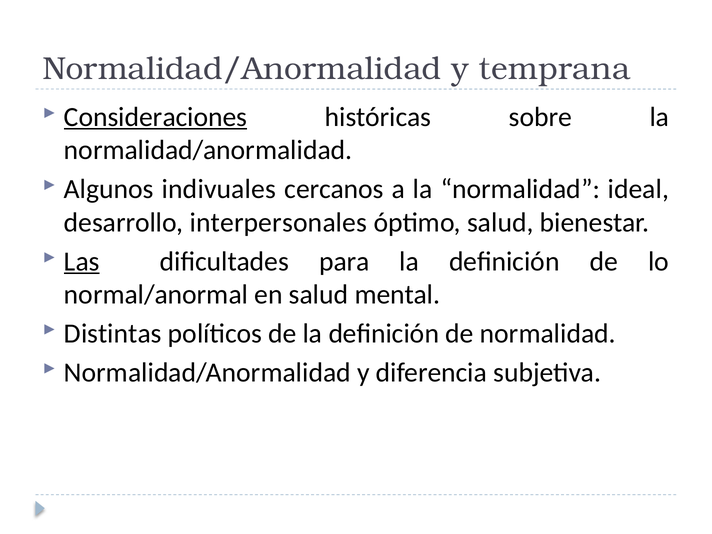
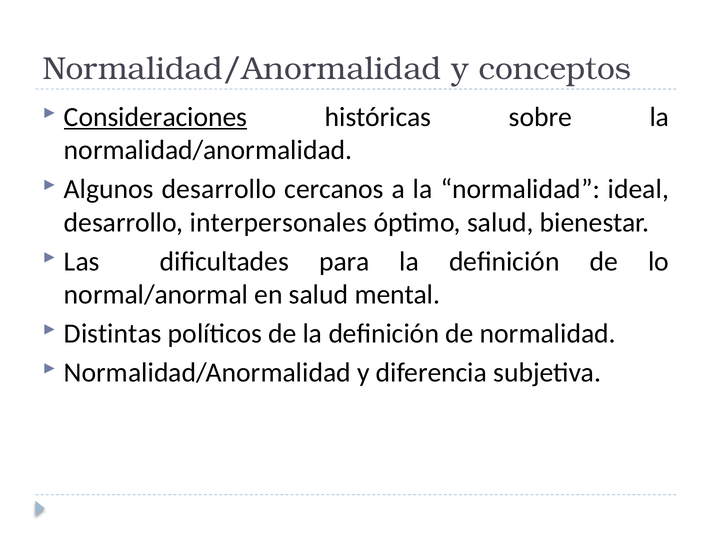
temprana: temprana -> conceptos (555, 69)
Algunos indivuales: indivuales -> desarrollo (219, 189)
Las underline: present -> none (82, 261)
